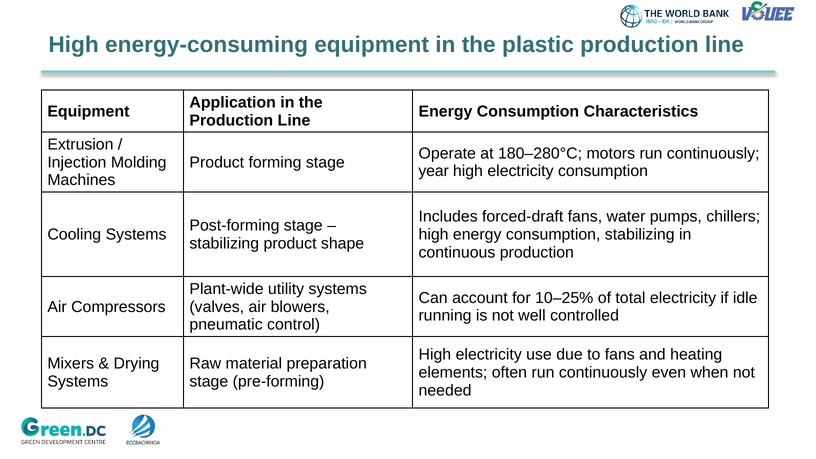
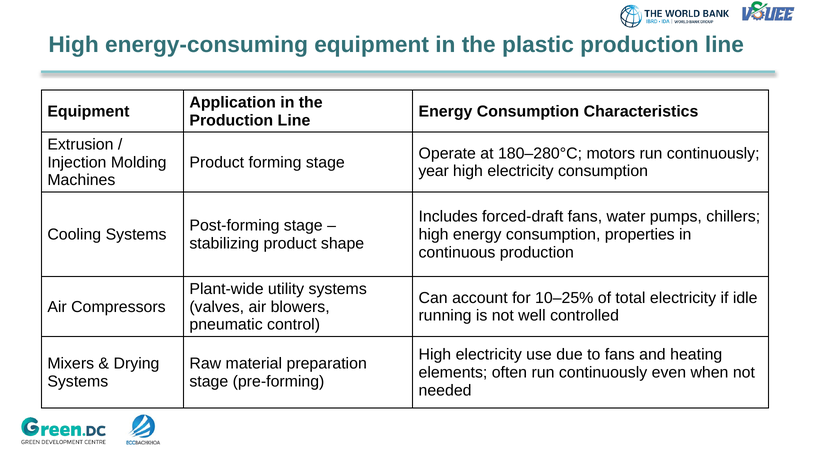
consumption stabilizing: stabilizing -> properties (640, 235)
